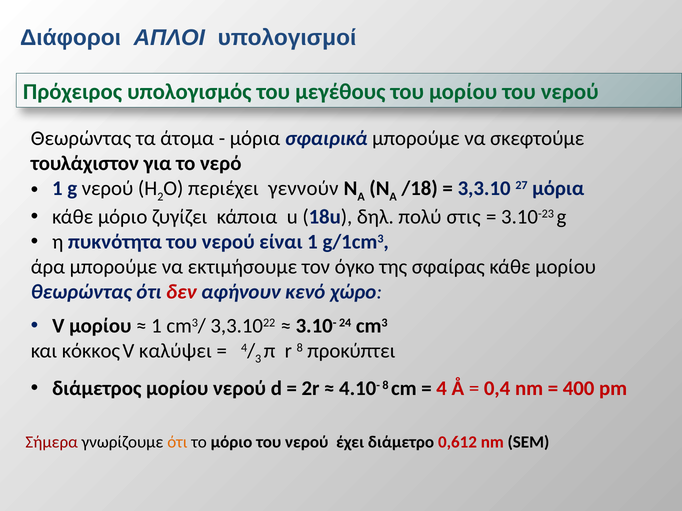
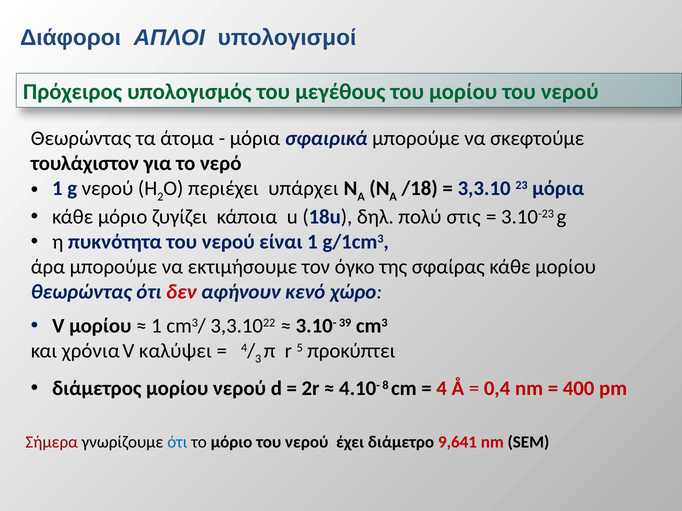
γεννούν: γεννούν -> υπάρχει (303, 189)
27: 27 -> 23 (522, 185)
24: 24 -> 39 (345, 323)
κόκκος: κόκκος -> χρόνια (91, 351)
r 8: 8 -> 5 (300, 348)
ότι colour: orange -> blue (177, 442)
0,612: 0,612 -> 9,641 (458, 442)
